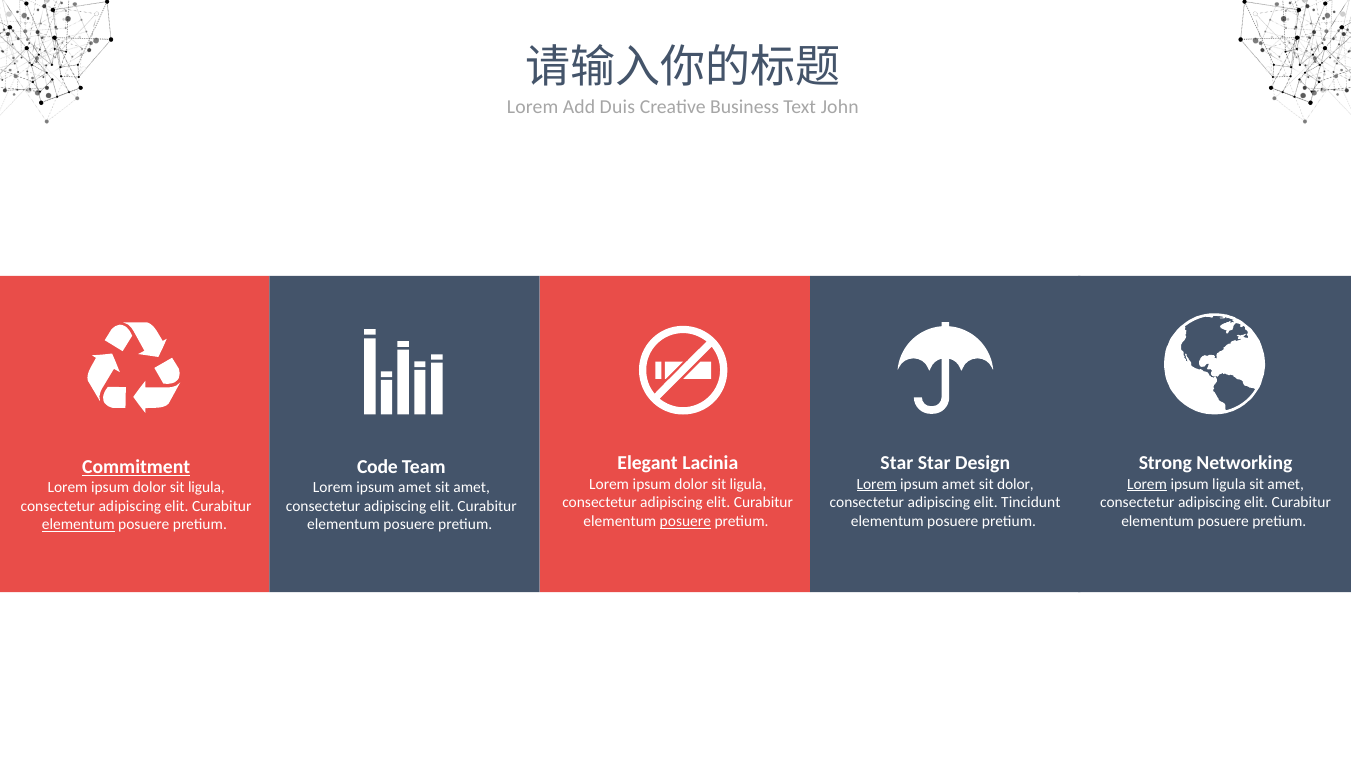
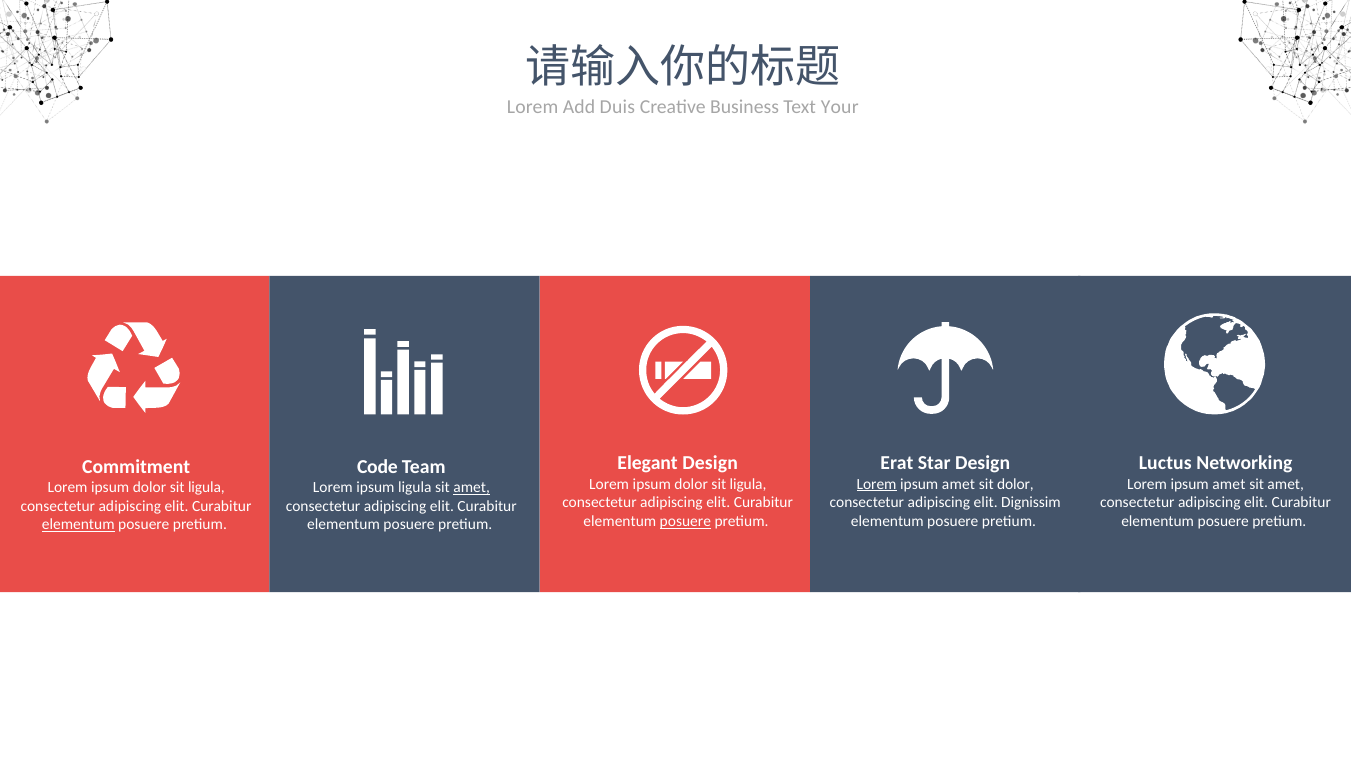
John: John -> Your (840, 107)
Elegant Lacinia: Lacinia -> Design (710, 463)
Star: Star -> Erat (897, 463)
Strong: Strong -> Luctus (1165, 463)
Commitment underline: present -> none (136, 467)
Lorem underline: present -> none (1147, 484)
ligula: ligula -> amet (1229, 484)
amet: amet -> ligula (415, 488)
amet underline: none -> present (472, 488)
Tincidunt: Tincidunt -> Dignissim (1031, 503)
